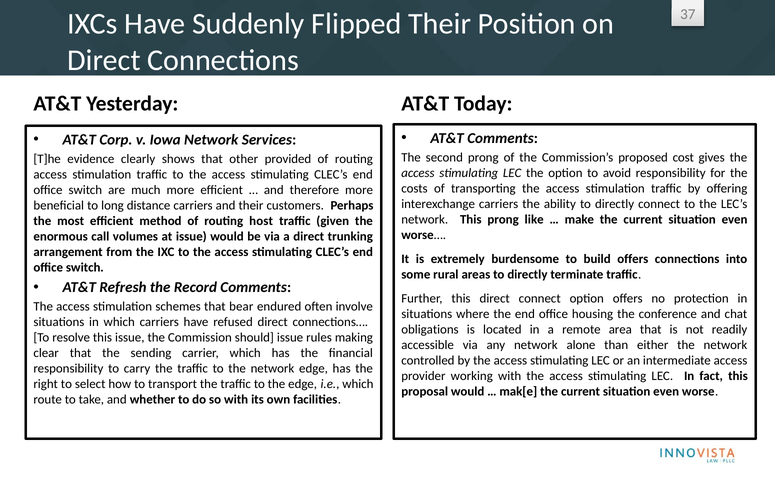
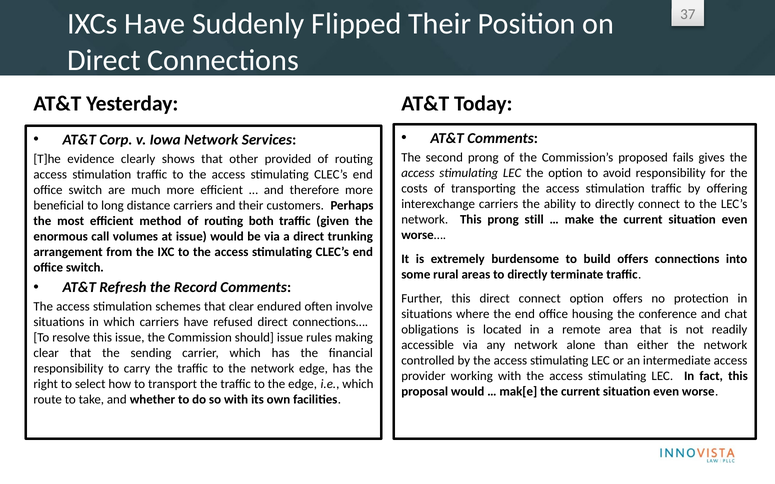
cost: cost -> fails (683, 157)
like: like -> still (534, 219)
host: host -> both (261, 221)
that bear: bear -> clear (241, 307)
